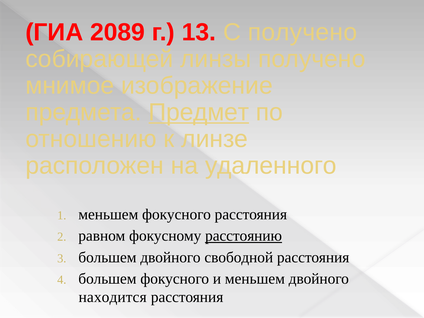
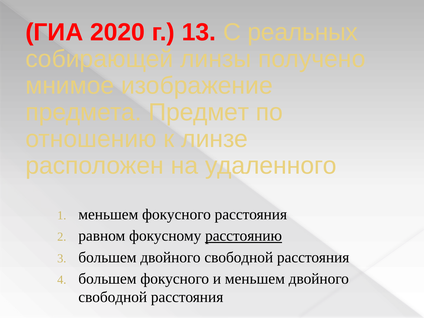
2089: 2089 -> 2020 (118, 32)
С получено: получено -> реальных (303, 32)
Предмет underline: present -> none (199, 112)
находится: находится -> свободной (113, 297)
